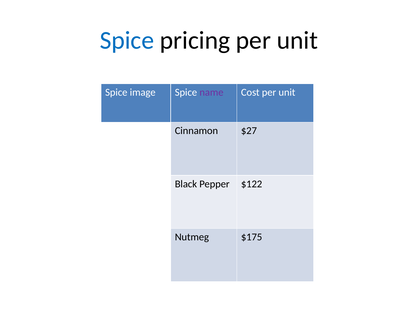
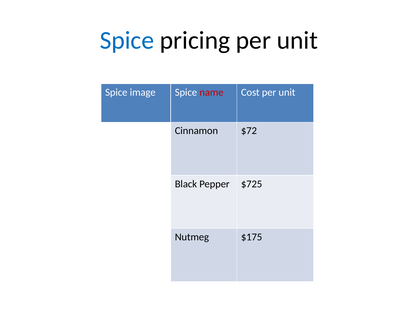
name colour: purple -> red (211, 92)
$27: $27 -> $72 (249, 131)
$122: $122 -> $725 (252, 184)
